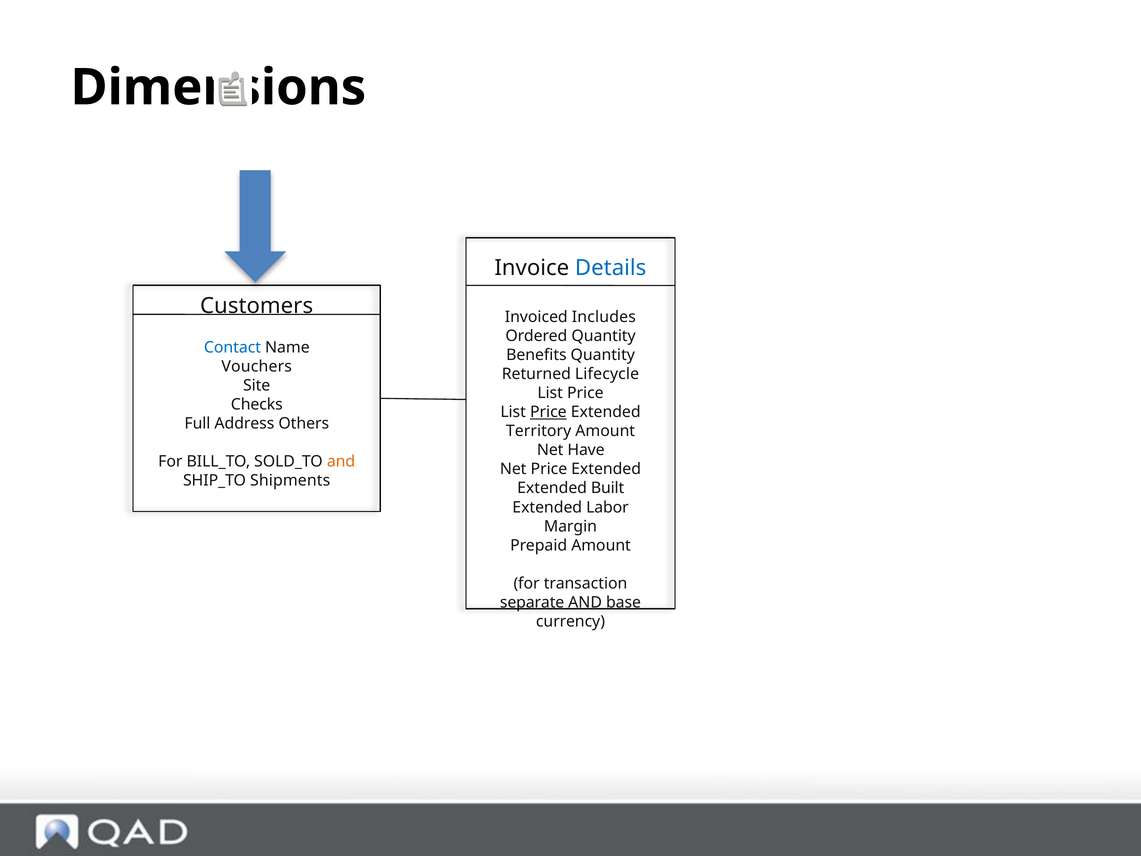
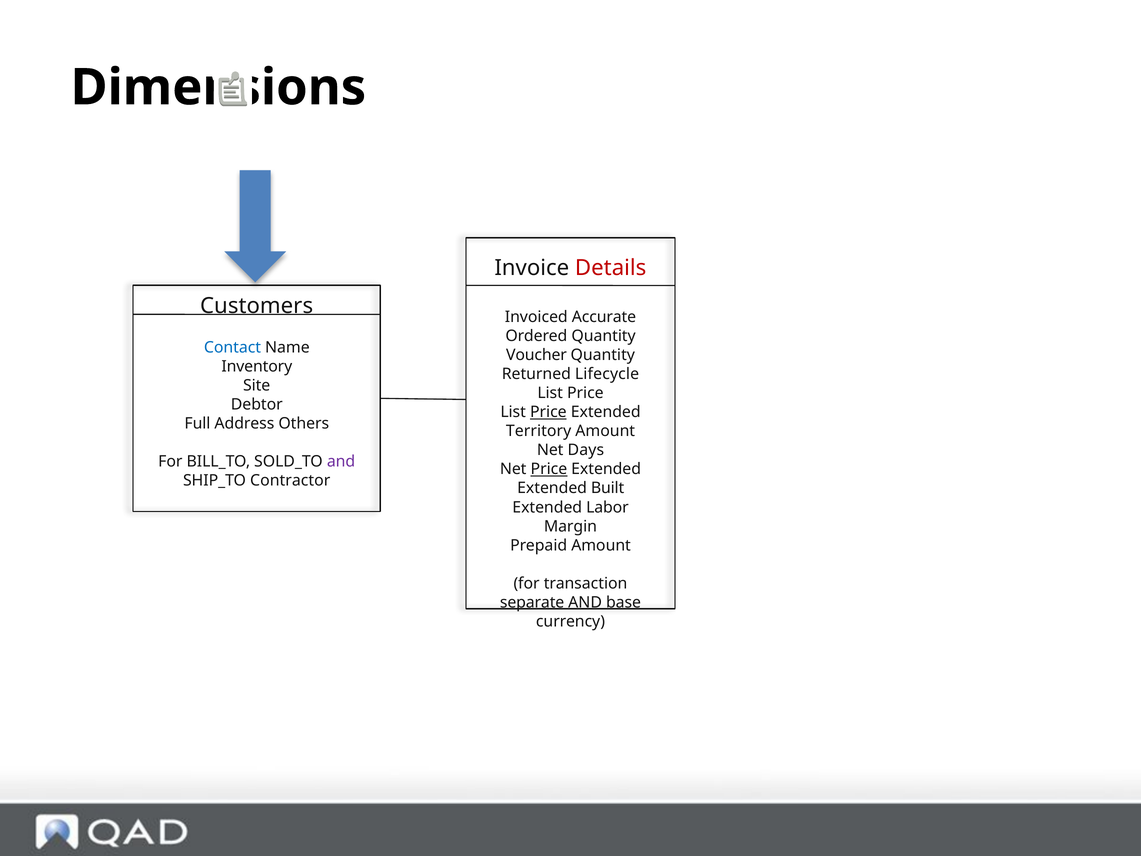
Details colour: blue -> red (611, 268)
Includes: Includes -> Accurate (604, 317)
Benefits: Benefits -> Voucher (536, 355)
Vouchers: Vouchers -> Inventory (257, 366)
Checks: Checks -> Debtor (257, 404)
Have: Have -> Days (586, 450)
and colour: orange -> purple (341, 461)
Price underline: none -> present (549, 469)
Shipments: Shipments -> Contractor (290, 481)
